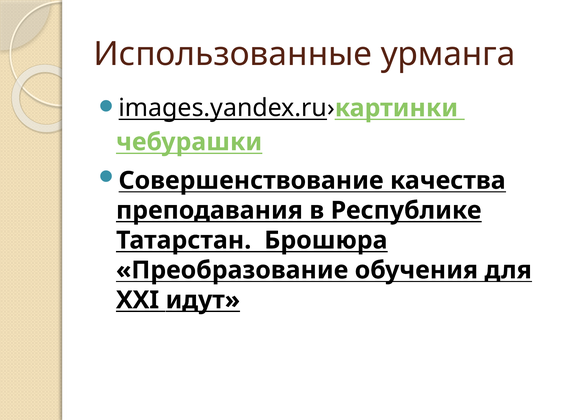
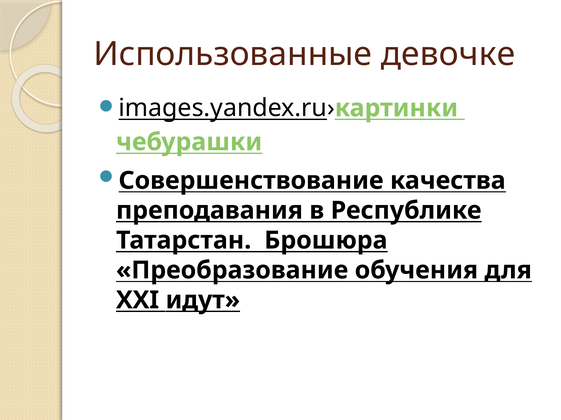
урманга: урманга -> девочке (448, 54)
